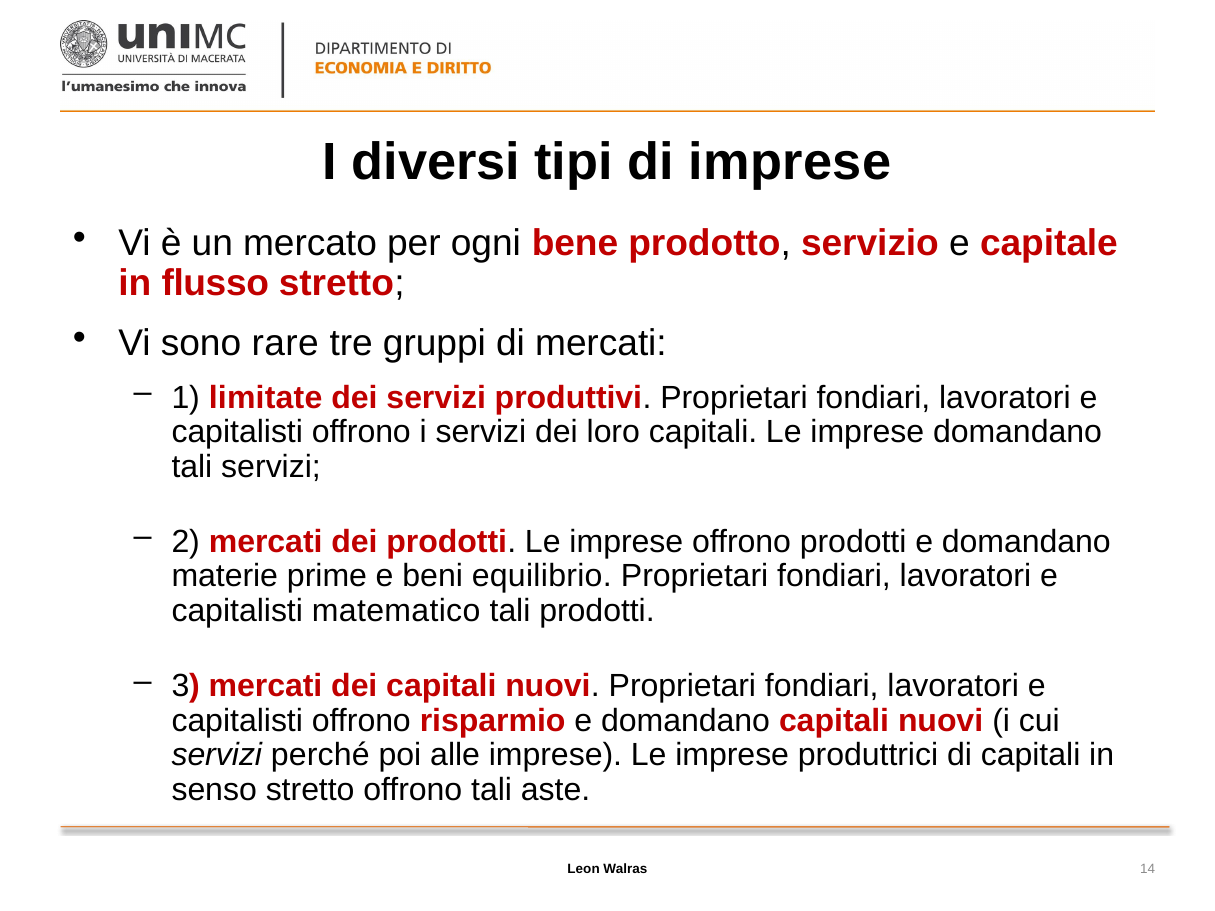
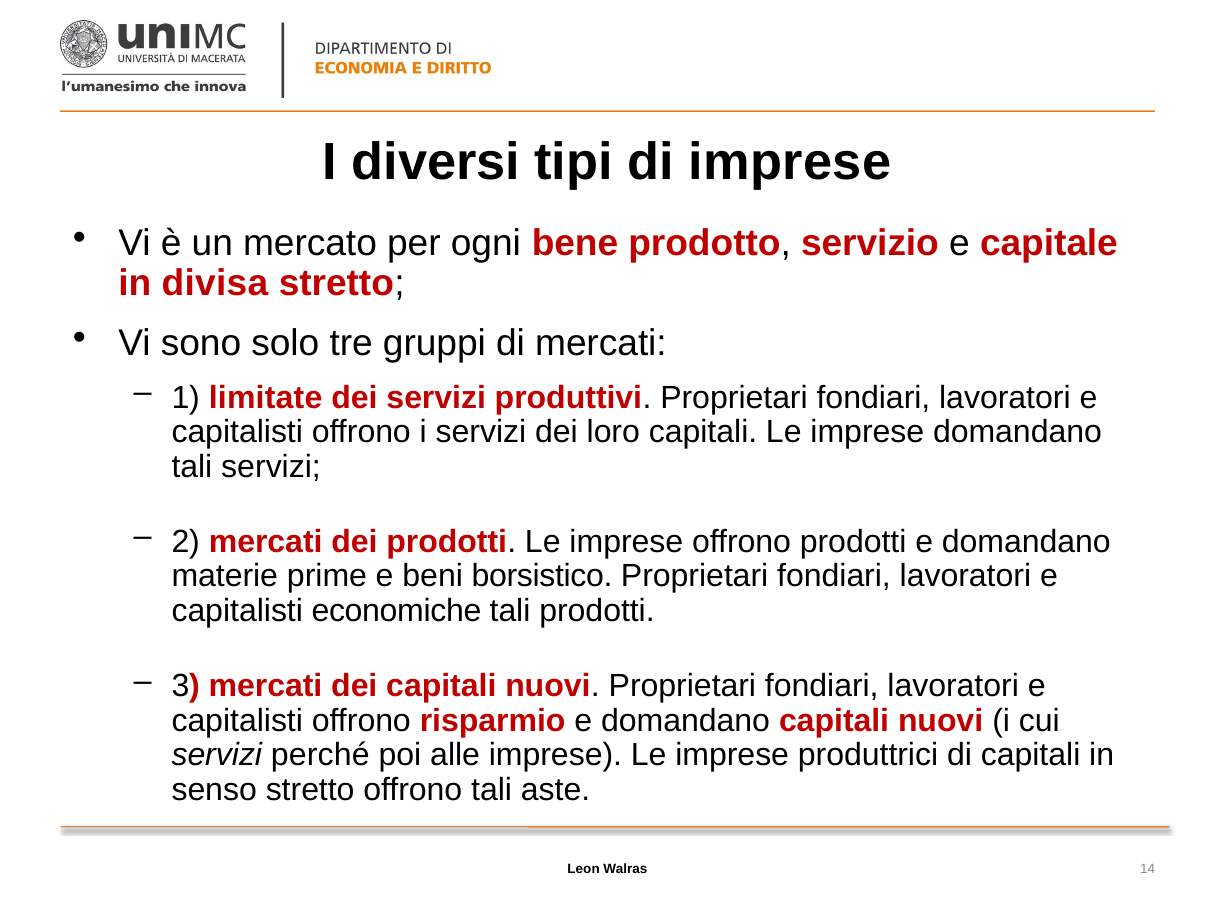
flusso: flusso -> divisa (215, 284)
rare: rare -> solo (285, 344)
equilibrio: equilibrio -> borsistico (542, 577)
matematico: matematico -> economiche (396, 611)
